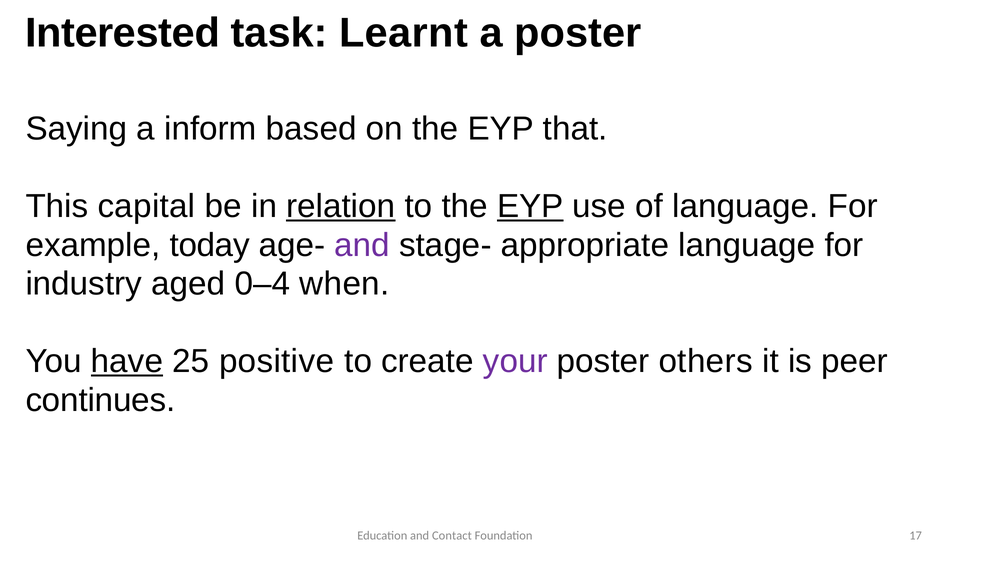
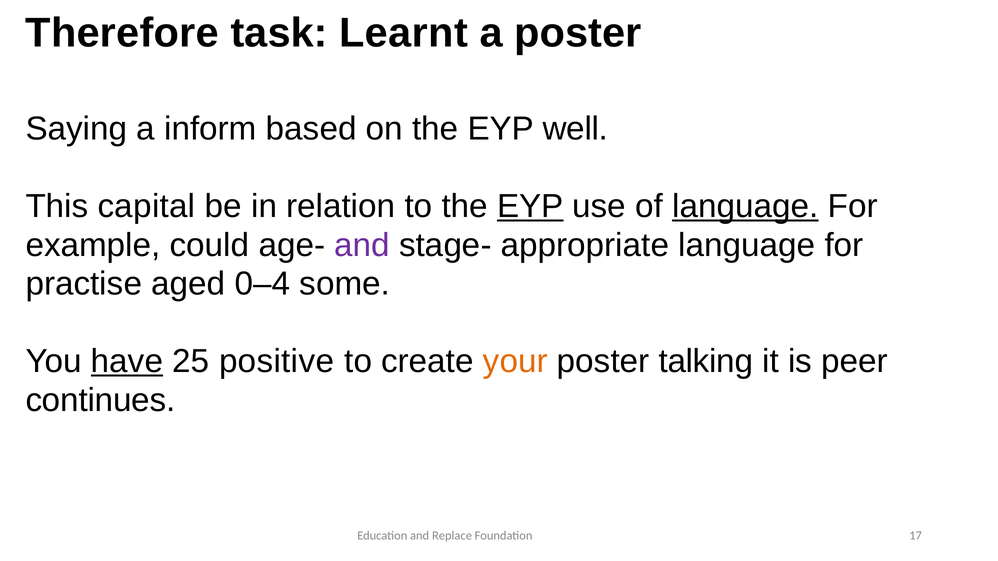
Interested: Interested -> Therefore (122, 33)
that: that -> well (575, 129)
relation underline: present -> none (341, 206)
language underline: none -> present (745, 206)
today: today -> could (210, 245)
industry: industry -> practise (84, 284)
when: when -> some (345, 284)
your colour: purple -> orange (515, 362)
others: others -> talking (706, 362)
Contact: Contact -> Replace (452, 536)
